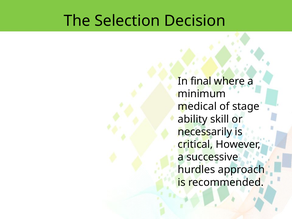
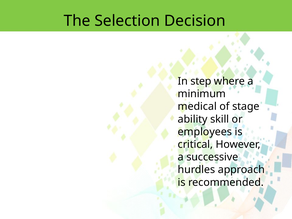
final: final -> step (201, 81)
necessarily: necessarily -> employees (205, 132)
